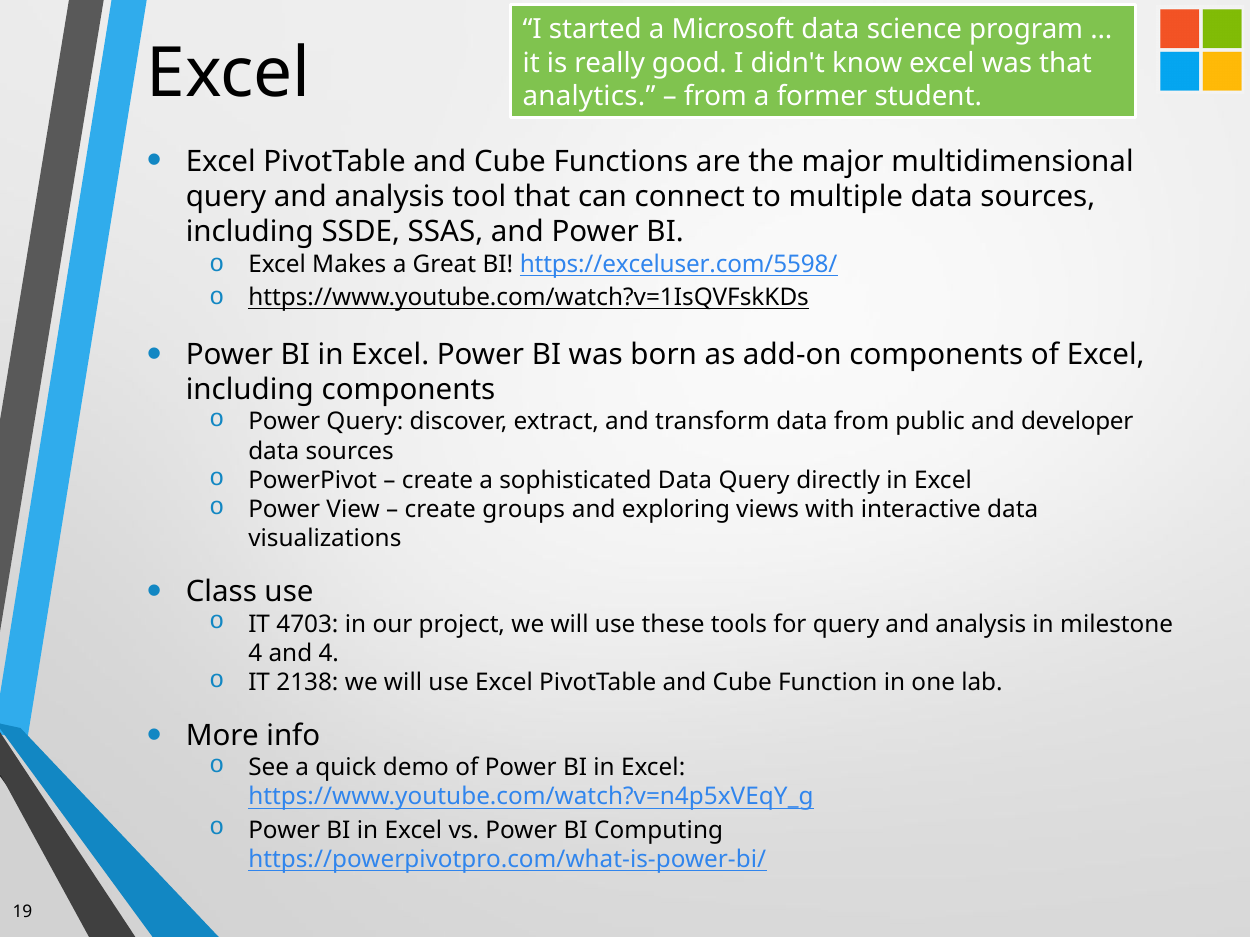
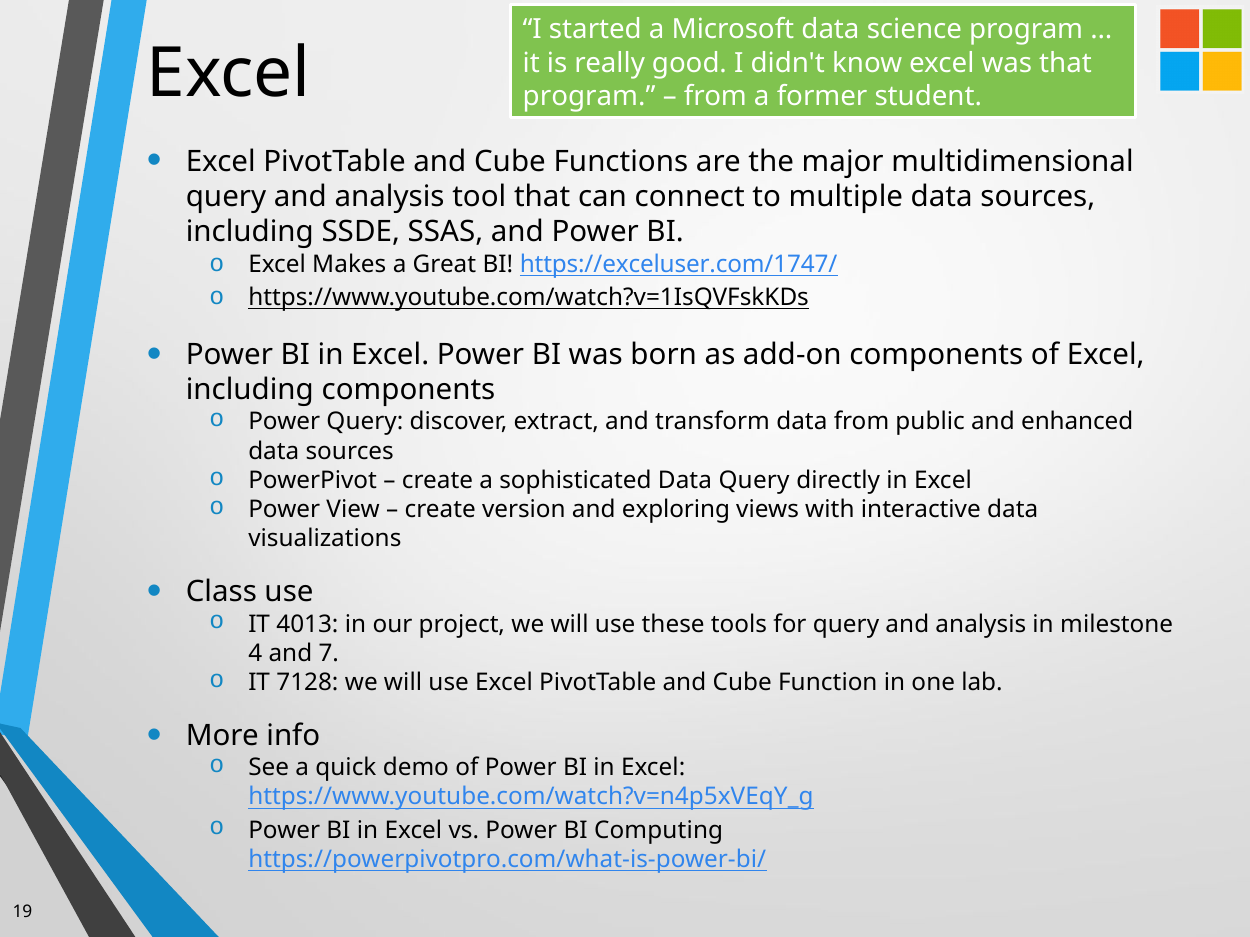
analytics: analytics -> program (589, 96)
https://exceluser.com/5598/: https://exceluser.com/5598/ -> https://exceluser.com/1747/ (679, 264)
developer: developer -> enhanced (1077, 422)
groups: groups -> version (524, 510)
4703: 4703 -> 4013 (307, 624)
and 4: 4 -> 7 (329, 654)
2138: 2138 -> 7128 (307, 683)
